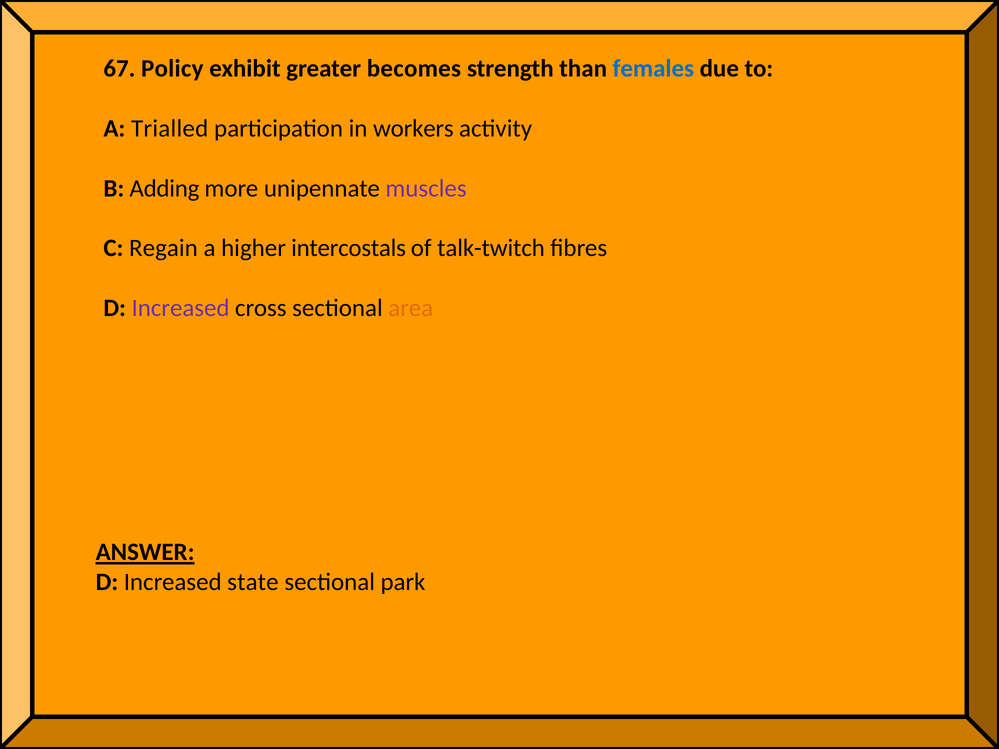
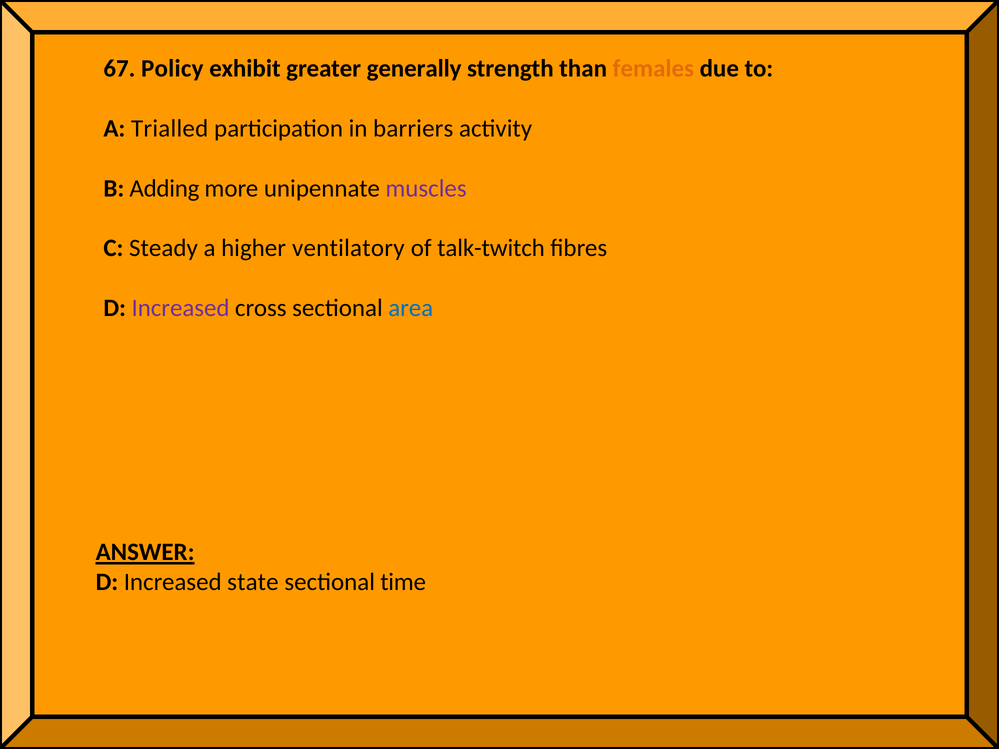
becomes: becomes -> generally (414, 68)
females colour: blue -> orange (653, 68)
workers: workers -> barriers (413, 128)
Regain: Regain -> Steady (163, 248)
intercostals: intercostals -> ventilatory (348, 248)
area colour: orange -> blue (411, 308)
park: park -> time (403, 582)
